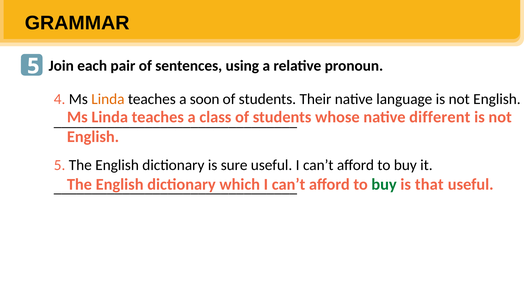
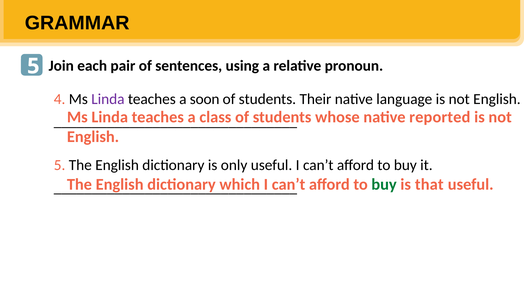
Linda colour: orange -> purple (108, 99)
different: different -> reported (440, 117)
sure: sure -> only (234, 165)
